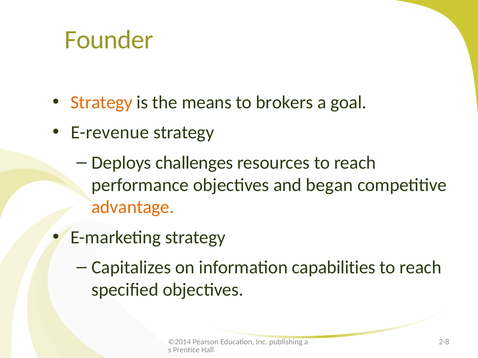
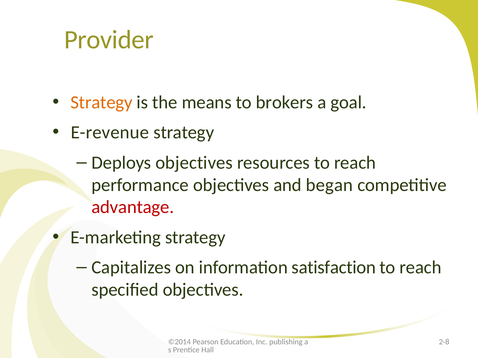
Founder: Founder -> Provider (109, 40)
Deploys challenges: challenges -> objectives (194, 163)
advantage colour: orange -> red (133, 207)
capabilities: capabilities -> satisfaction (334, 268)
